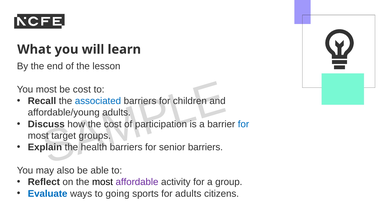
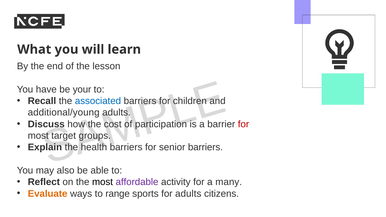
You most: most -> have (46, 89)
be cost: cost -> your (82, 89)
affordable/young: affordable/young -> additional/young (64, 113)
for colour: blue -> red (244, 124)
group: group -> many (229, 182)
Evaluate colour: blue -> orange (48, 194)
going: going -> range (118, 194)
